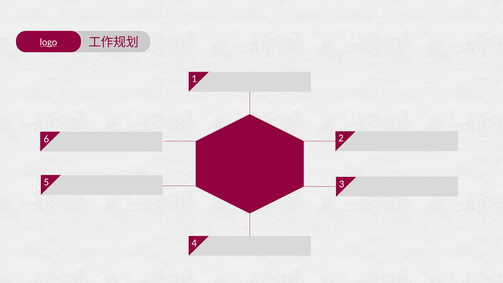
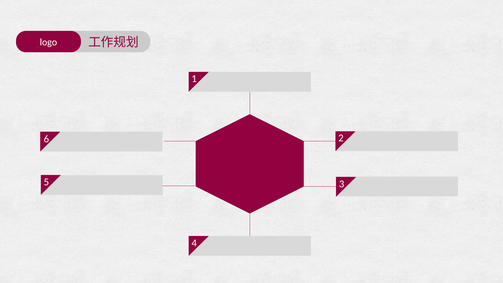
logo underline: present -> none (48, 42)
